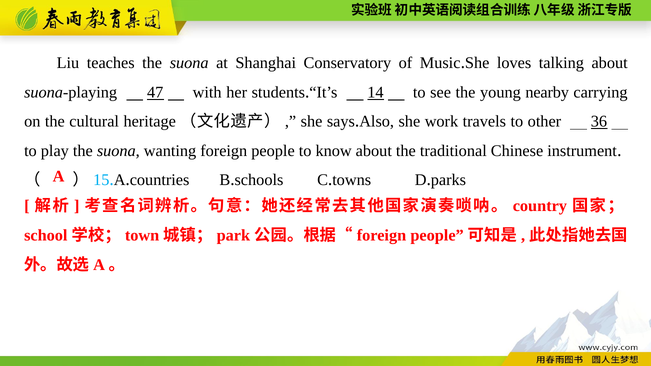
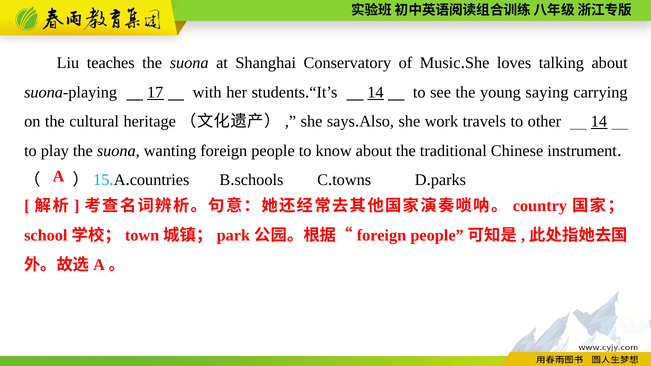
47: 47 -> 17 (155, 92)
nearby: nearby -> saying (547, 92)
other 36: 36 -> 14 (599, 122)
